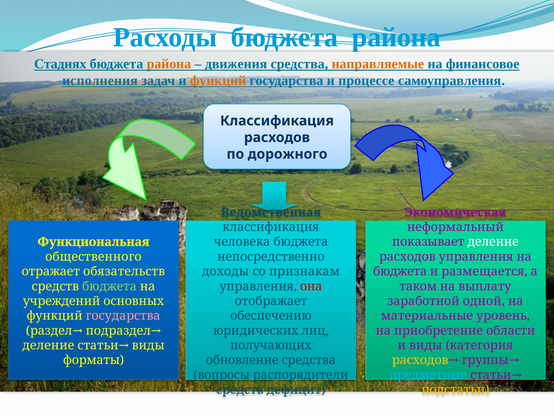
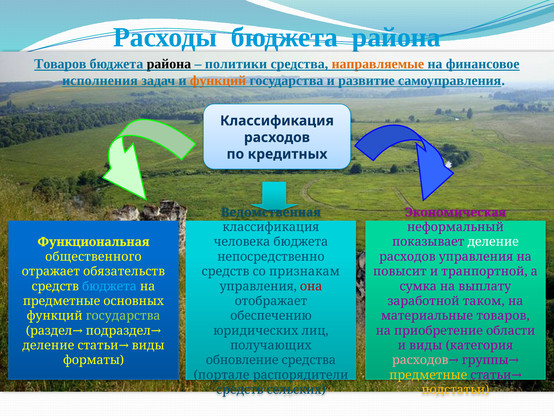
Стадиях: Стадиях -> Товаров (60, 64)
района colour: orange -> black (169, 64)
движения: движения -> политики (236, 64)
процессе: процессе -> развитие (366, 81)
дорожного: дорожного -> кредитных (288, 154)
доходы: доходы -> средств (226, 271)
бюджета: бюджета -> повысит (400, 271)
размещается: размещается -> транпортной (484, 271)
бюджета colour: light green -> light blue (109, 286)
таком: таком -> сумка (418, 286)
учреждений: учреждений -> предметные (62, 301)
одной: одной -> таком (484, 301)
государства colour: pink -> light green (123, 315)
материальные уровень: уровень -> товаров (503, 315)
расходов colour: yellow -> pink (420, 360)
вопросы: вопросы -> портале (222, 375)
предметные colour: light blue -> yellow (428, 375)
дефицит: дефицит -> сельских (296, 389)
